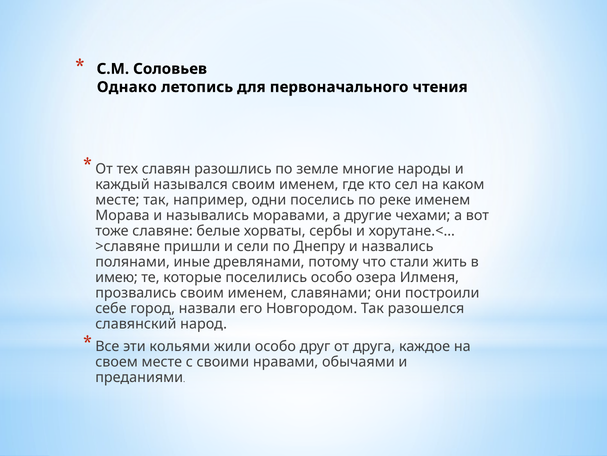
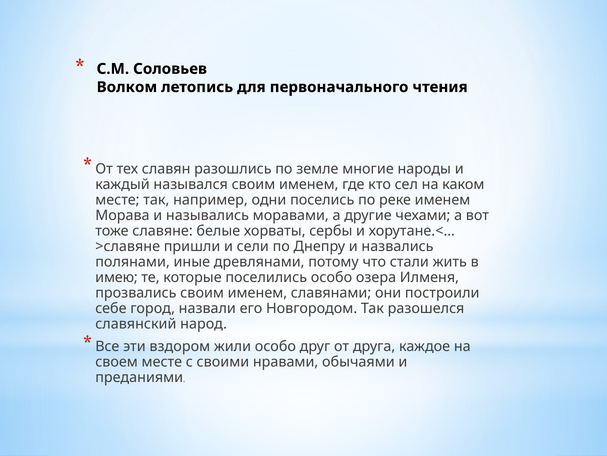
Однако: Однако -> Волком (127, 87)
кольями: кольями -> вздором (180, 346)
